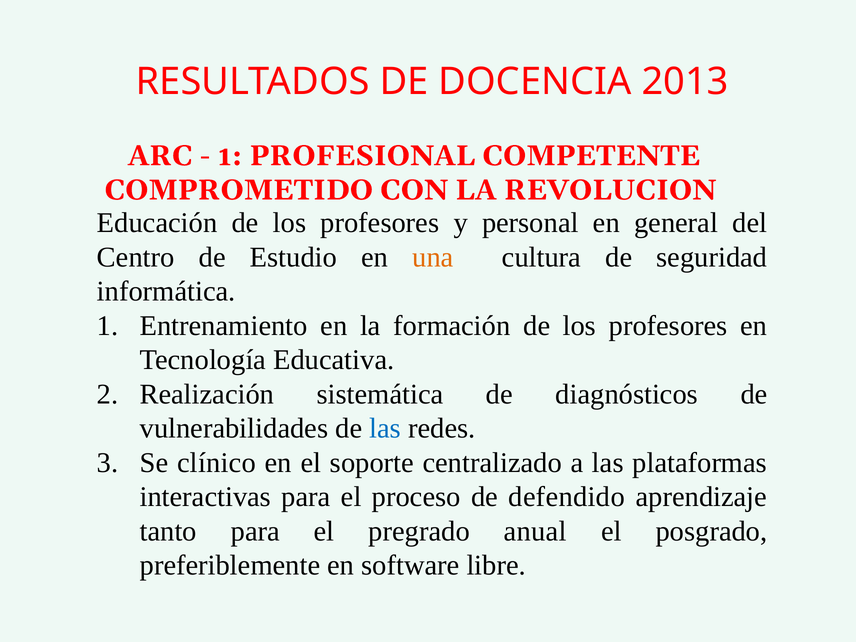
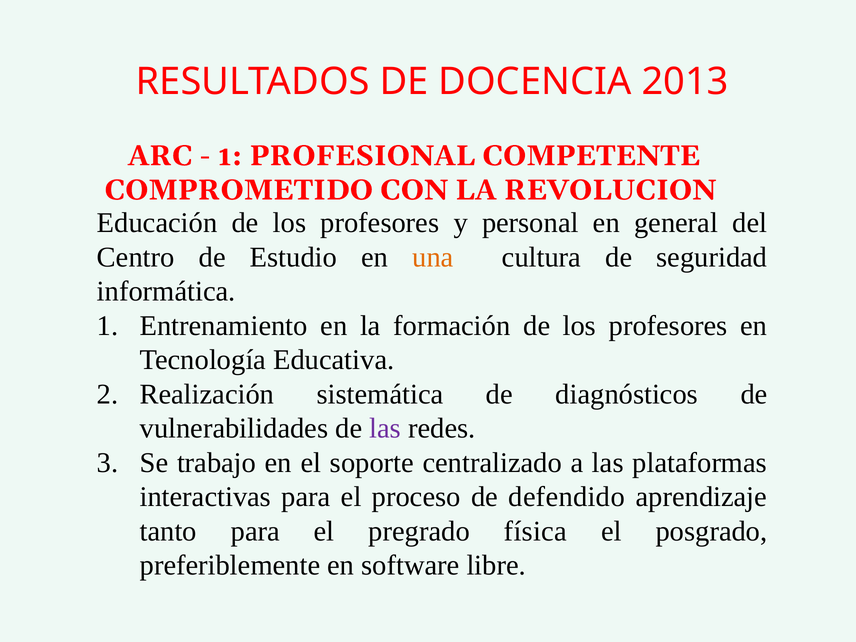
las colour: blue -> purple (385, 428)
clínico: clínico -> trabajo (217, 463)
anual: anual -> física (535, 531)
